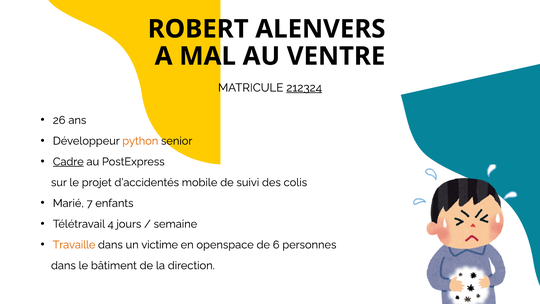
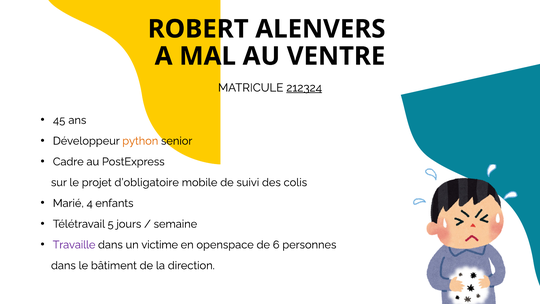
26: 26 -> 45 (59, 120)
Cadre underline: present -> none (68, 162)
d’accidentés: d’accidentés -> d’obligatoire (147, 182)
7: 7 -> 4 (90, 203)
4: 4 -> 5 (111, 224)
Travaille colour: orange -> purple (74, 245)
